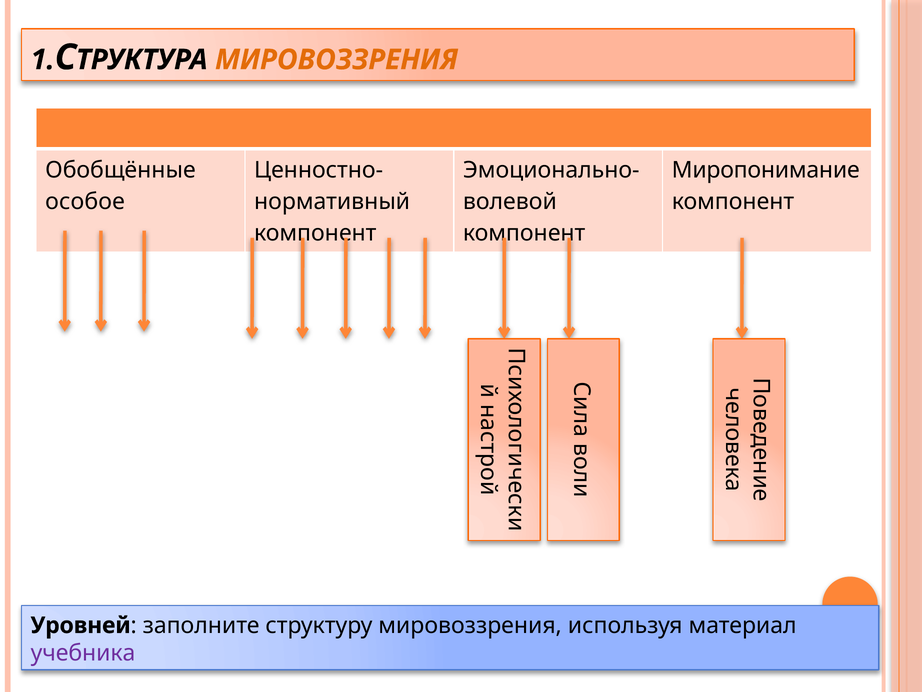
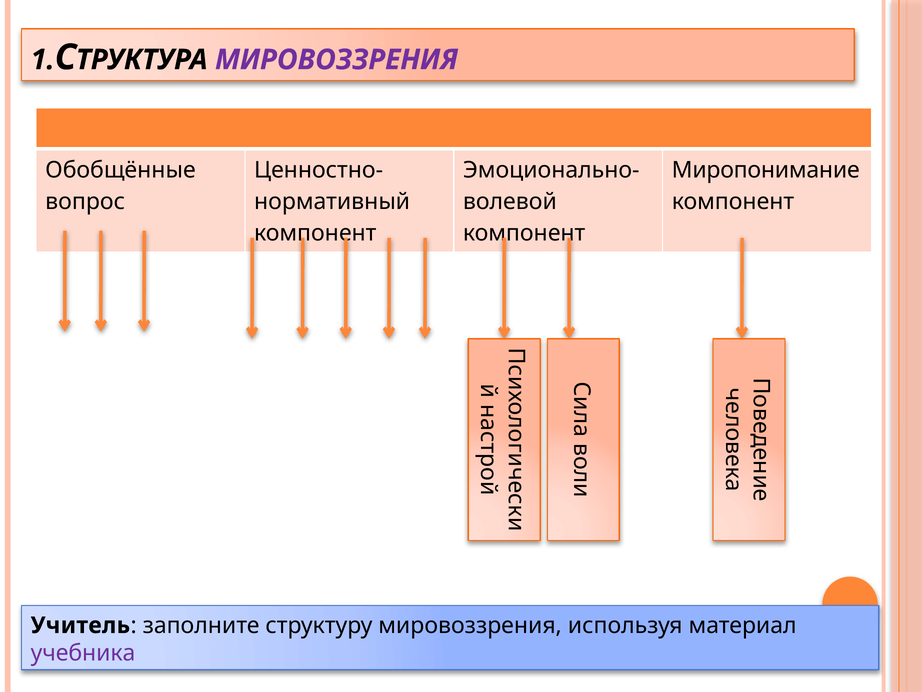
МИРОВОЗЗРЕНИЯ colour: orange -> purple (336, 60)
особое: особое -> вопрос (85, 202)
Уровней: Уровней -> Учитель (80, 625)
